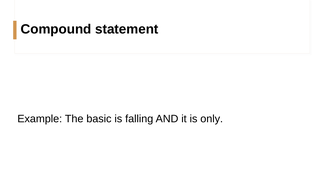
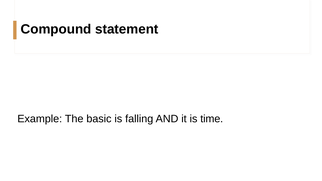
only: only -> time (212, 119)
